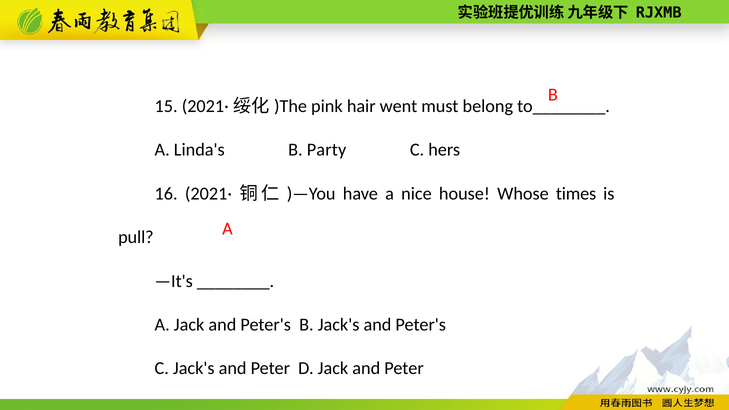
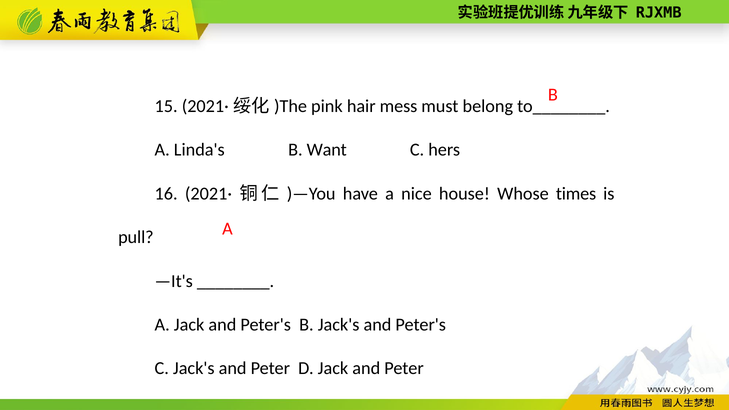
went: went -> mess (399, 106)
Party: Party -> Want (327, 150)
